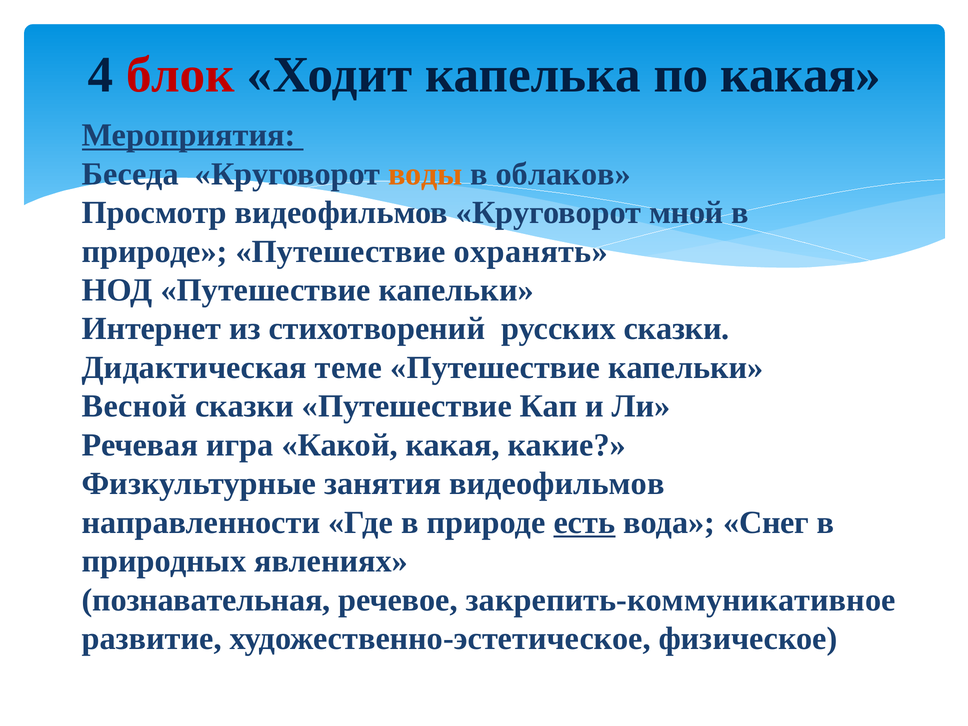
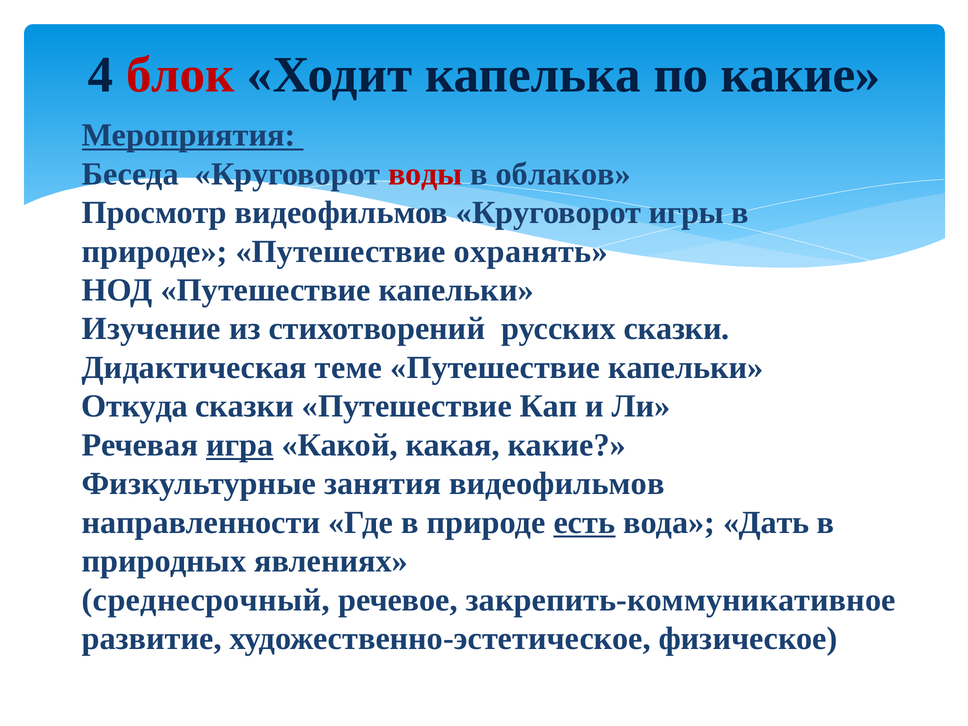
по какая: какая -> какие (801, 75)
воды colour: orange -> red (425, 174)
мной: мной -> игры (686, 213)
Интернет: Интернет -> Изучение (151, 329)
Весной: Весной -> Откуда (135, 406)
игра underline: none -> present (240, 445)
Снег: Снег -> Дать (766, 522)
познавательная: познавательная -> среднесрочный (206, 600)
